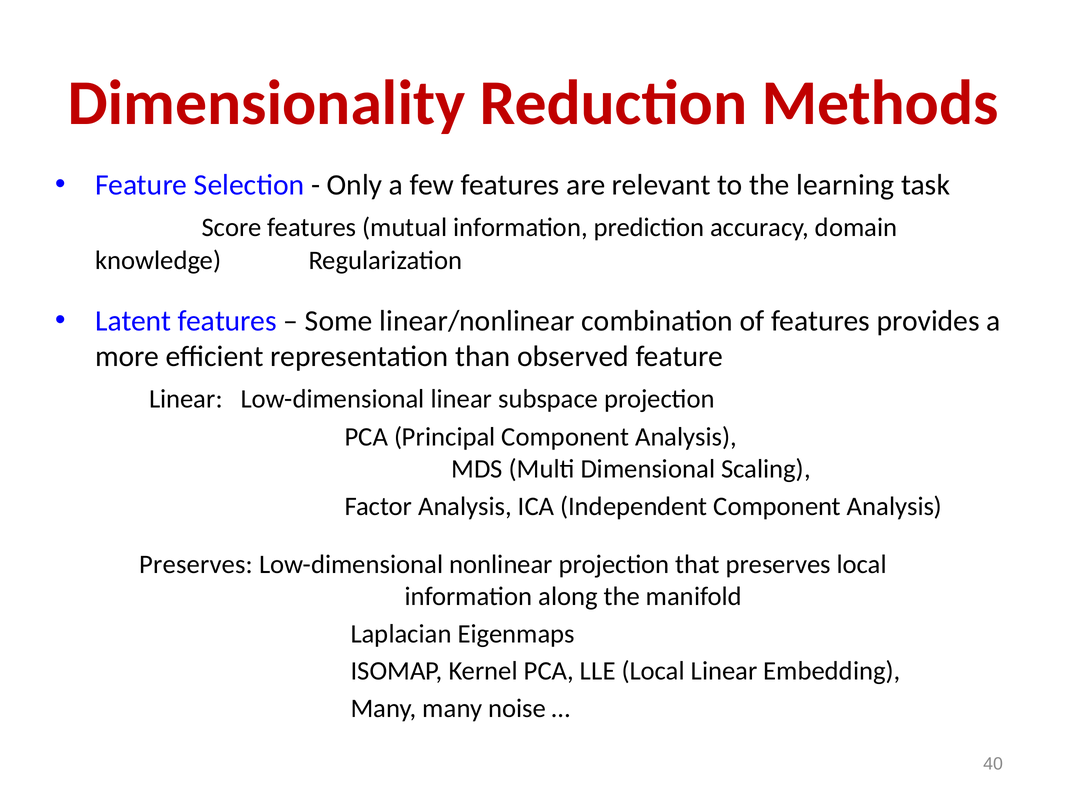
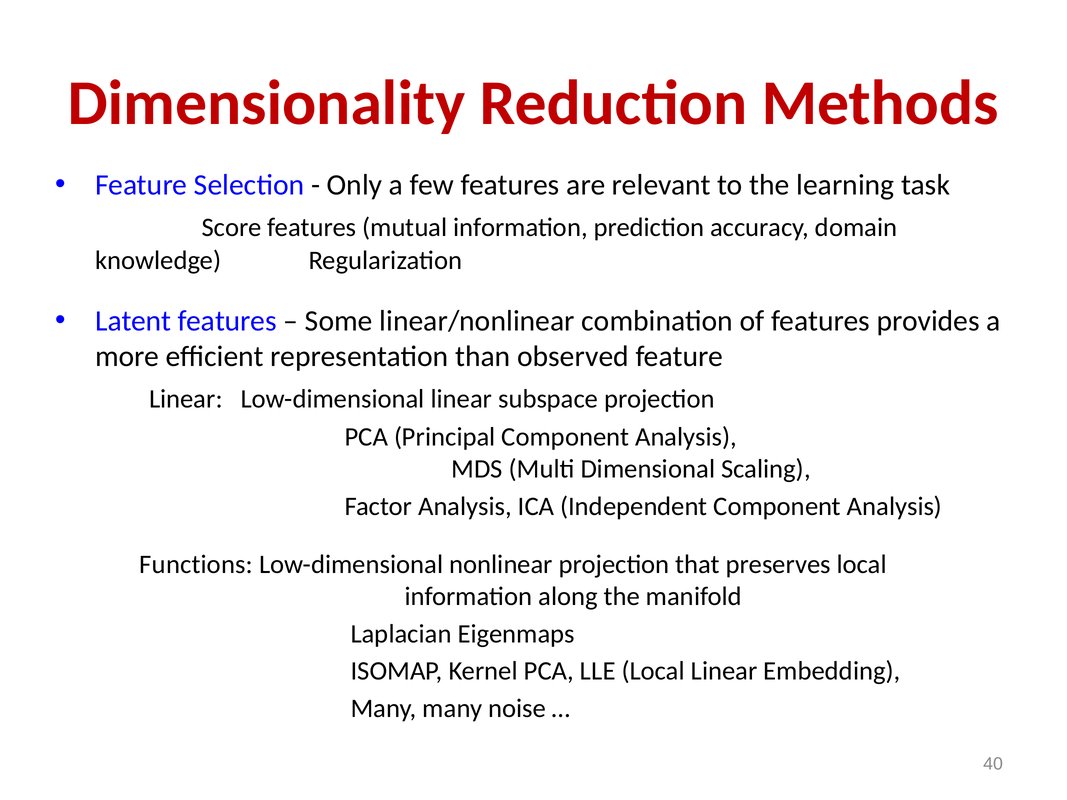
Preserves: Preserves -> Functions (196, 565)
